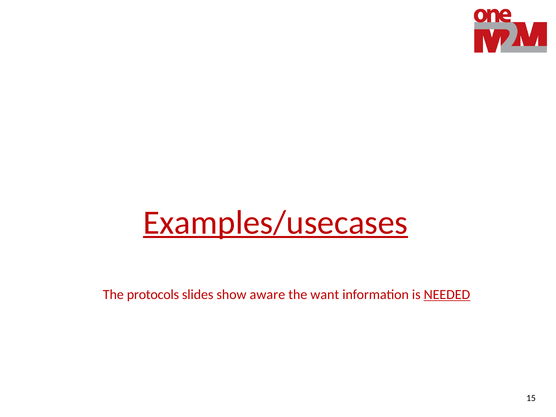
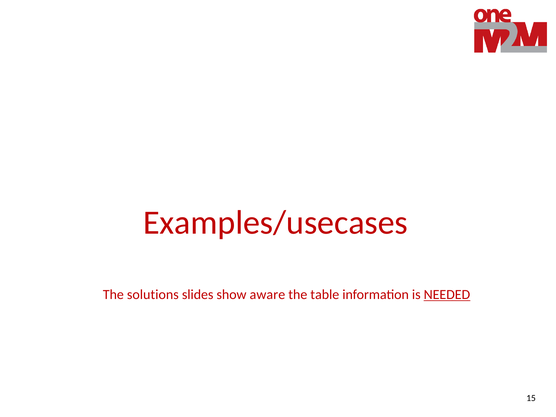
Examples/usecases underline: present -> none (276, 222)
protocols: protocols -> solutions (153, 295)
want: want -> table (325, 295)
